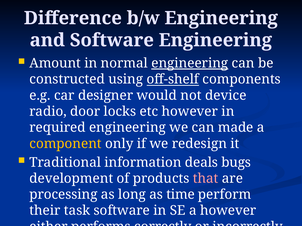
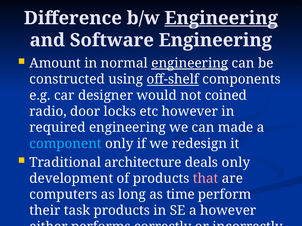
Engineering underline: none -> present (221, 18)
device: device -> coined (226, 96)
component colour: yellow -> light blue (66, 144)
information: information -> architecture (143, 163)
deals bugs: bugs -> only (236, 163)
processing: processing -> computers (63, 195)
task software: software -> products (122, 211)
